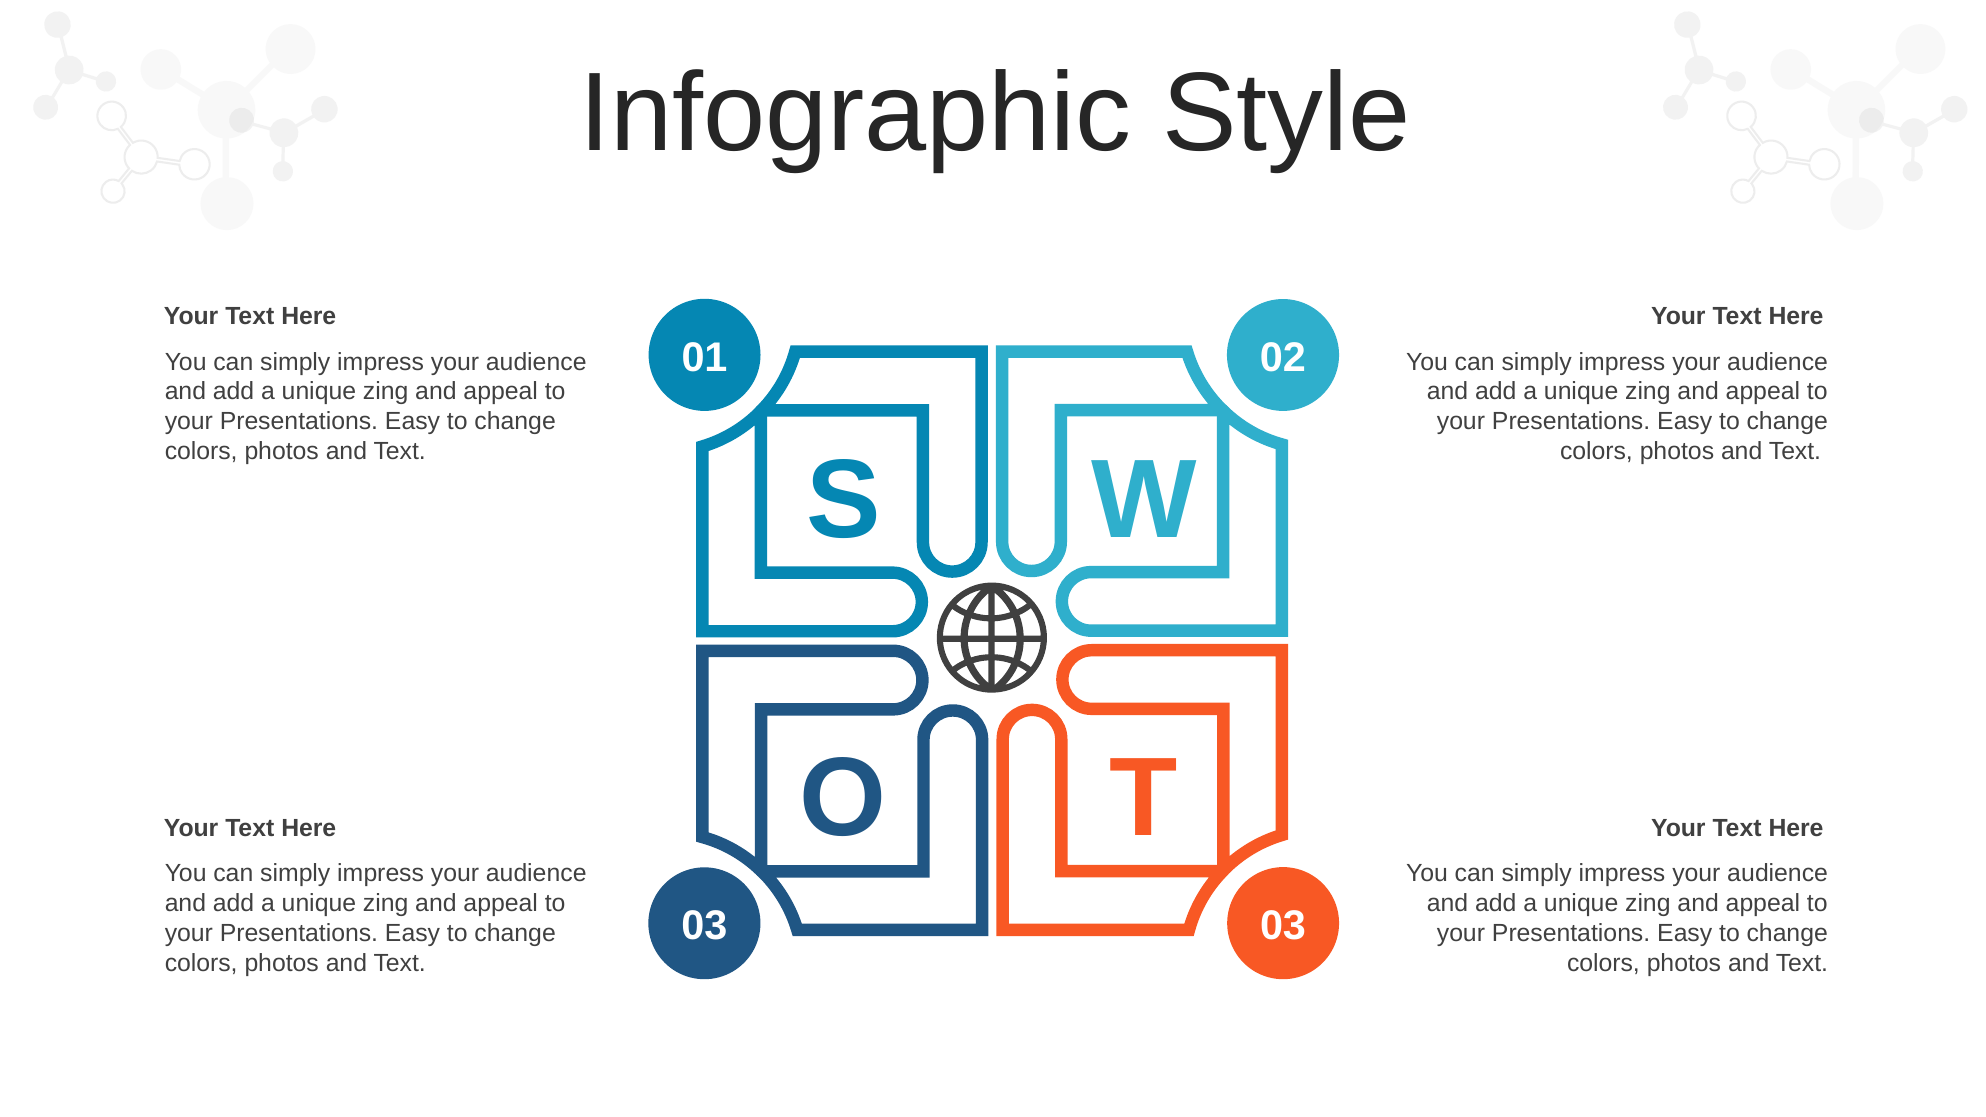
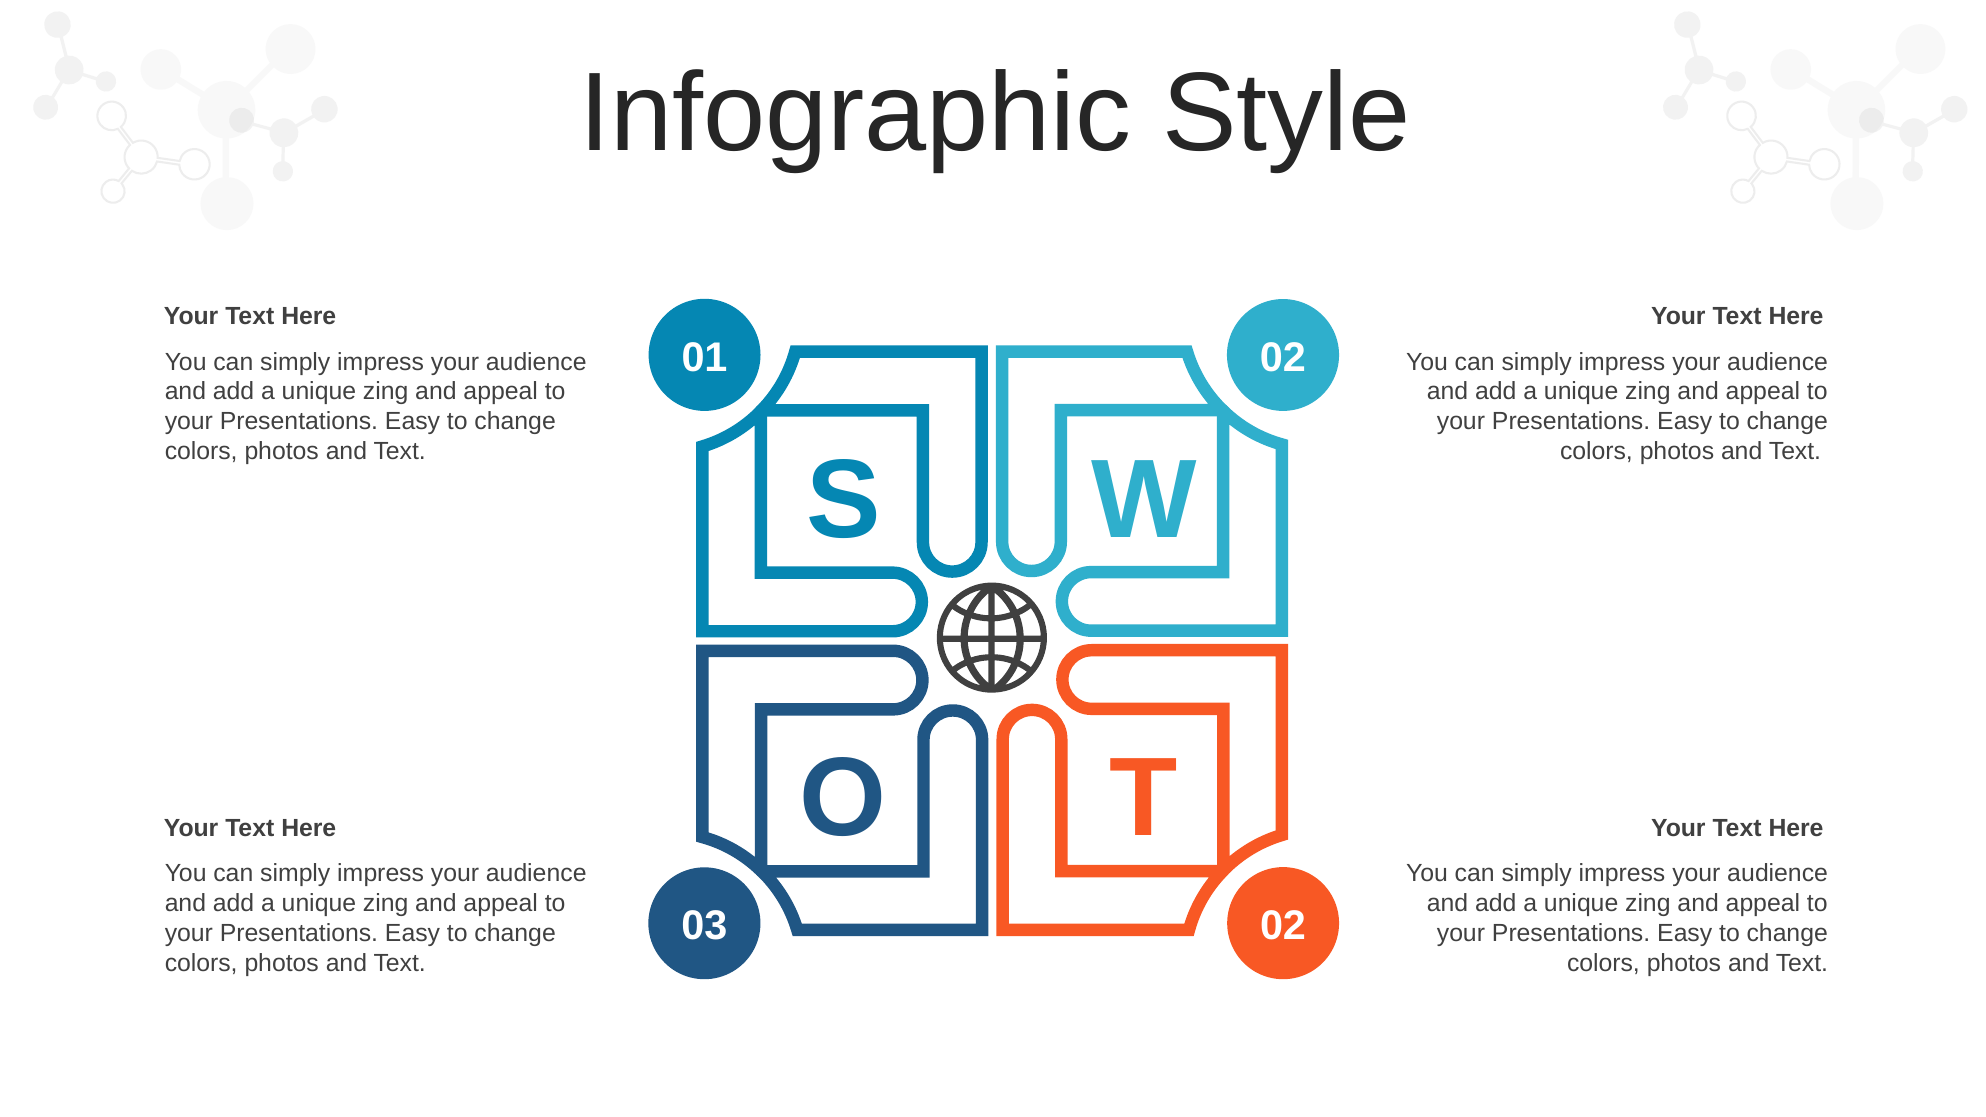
03 03: 03 -> 02 (1283, 926)
